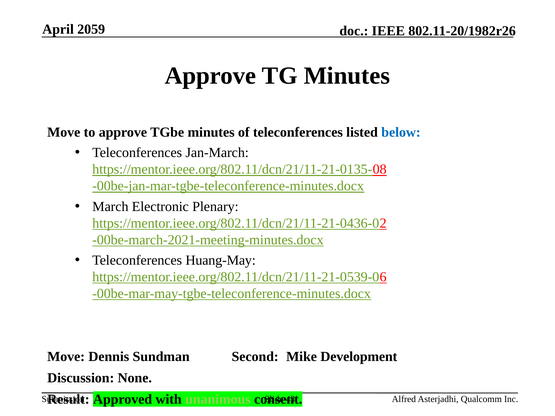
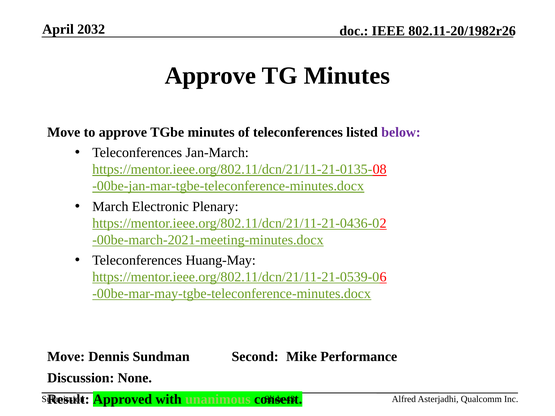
2059: 2059 -> 2032 (91, 29)
below colour: blue -> purple (401, 132)
Development: Development -> Performance (359, 357)
